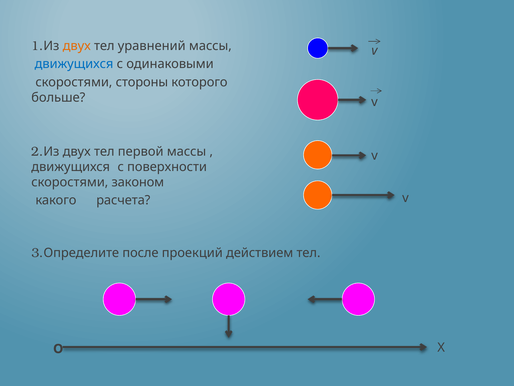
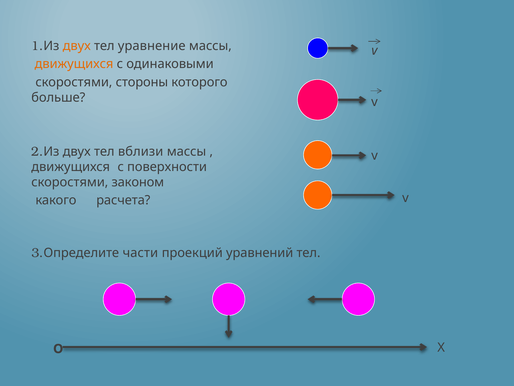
уравнений: уравнений -> уравнение (152, 46)
движущихся colour: blue -> orange (74, 64)
первой: первой -> вблизи (141, 151)
после: после -> части (140, 252)
действием: действием -> уравнений (260, 252)
